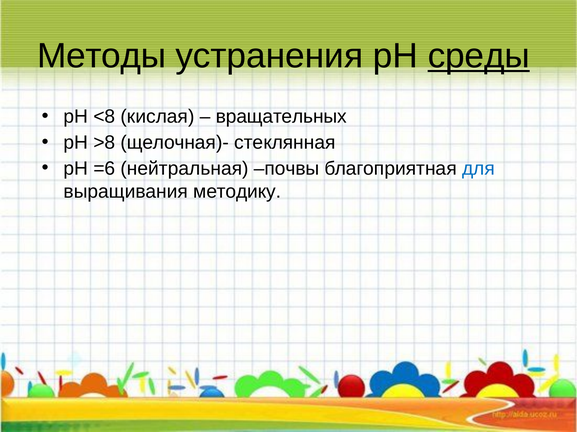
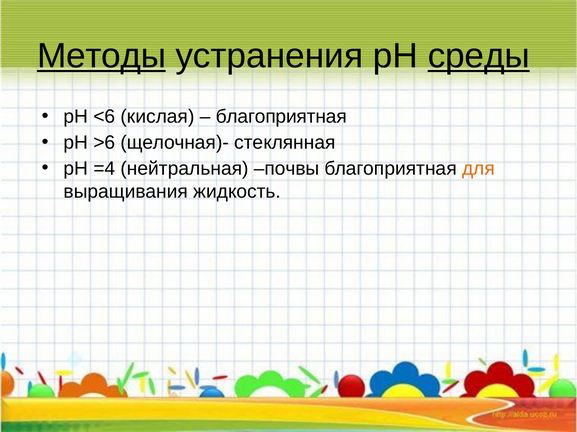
Методы underline: none -> present (102, 56)
<8: <8 -> <6 (104, 117)
вращательных: вращательных -> благоприятная (281, 117)
>8: >8 -> >6 (104, 143)
=6: =6 -> =4 (104, 169)
для colour: blue -> orange (478, 169)
методику: методику -> жидкость (237, 192)
